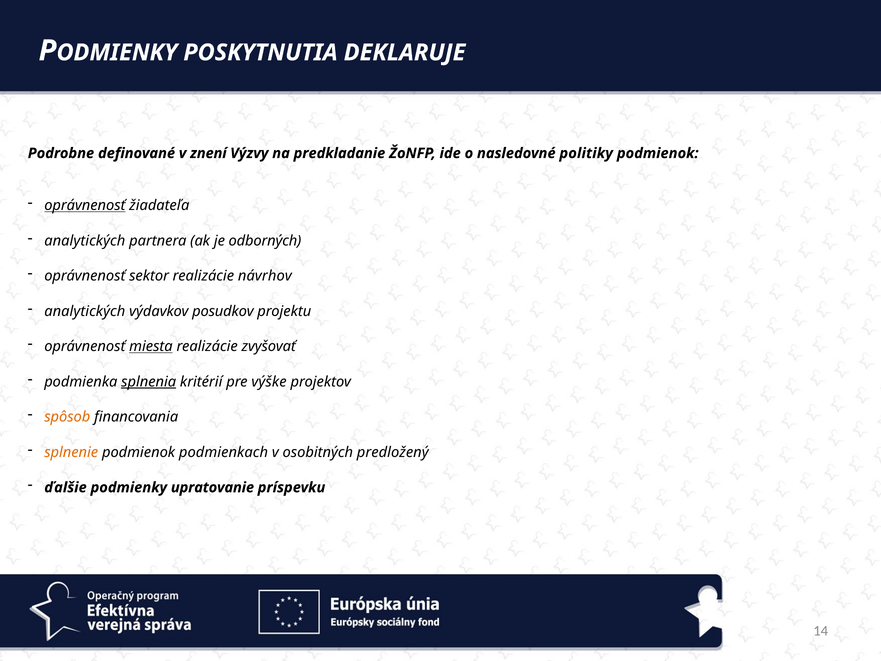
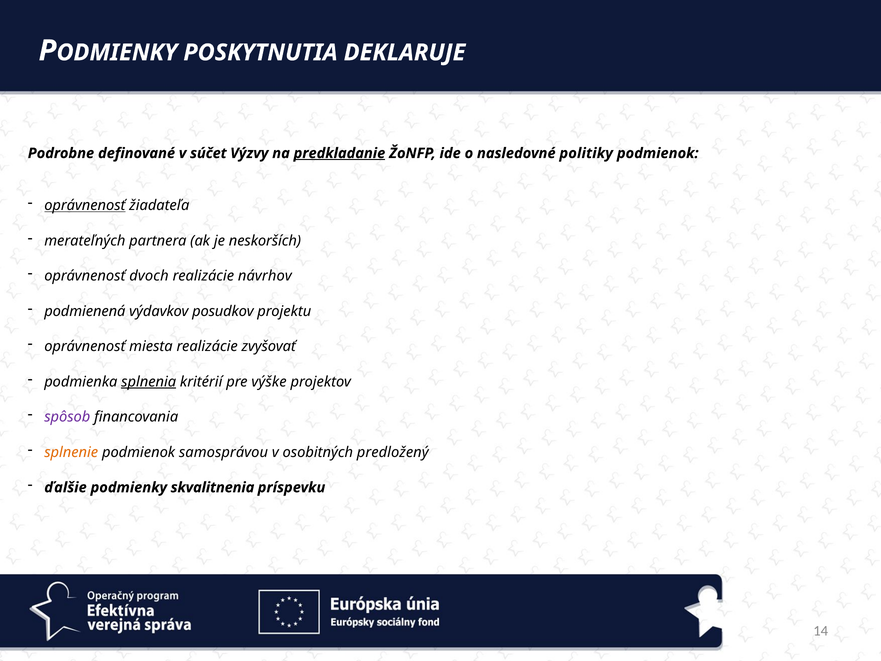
znení: znení -> súčet (208, 153)
predkladanie underline: none -> present (339, 153)
analytických: analytických -> merateľných (85, 241)
odborných: odborných -> neskorších (265, 241)
sektor: sektor -> dvoch (149, 276)
analytických: analytických -> podmienená (85, 311)
miesta underline: present -> none (151, 346)
spôsob colour: orange -> purple (67, 417)
podmienkach: podmienkach -> samosprávou (224, 452)
upratovanie: upratovanie -> skvalitnenia (212, 487)
